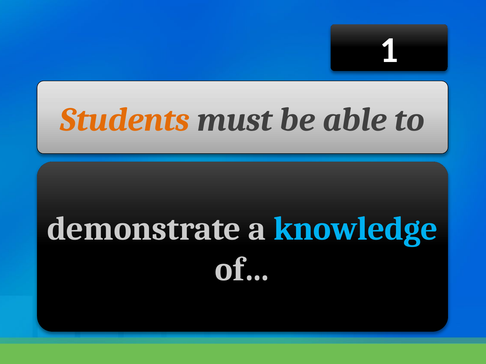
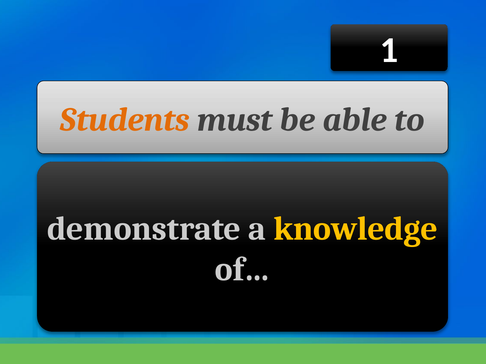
knowledge colour: light blue -> yellow (356, 229)
